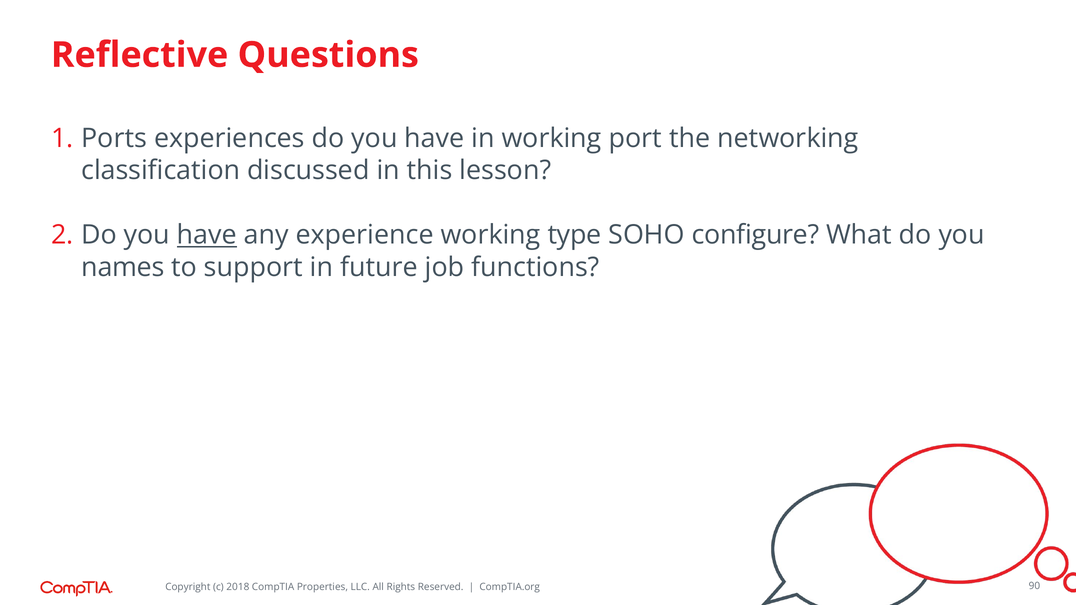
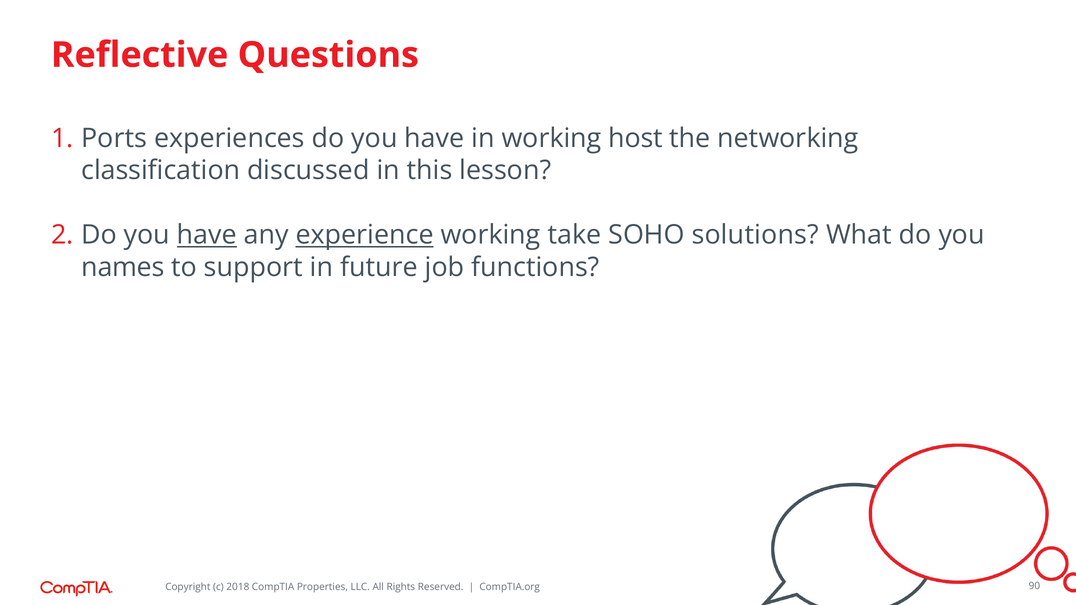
port: port -> host (636, 138)
experience underline: none -> present (365, 235)
type: type -> take (574, 235)
configure: configure -> solutions (755, 235)
